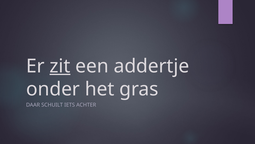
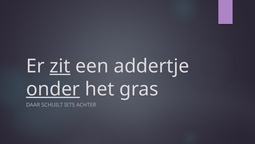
onder underline: none -> present (53, 89)
